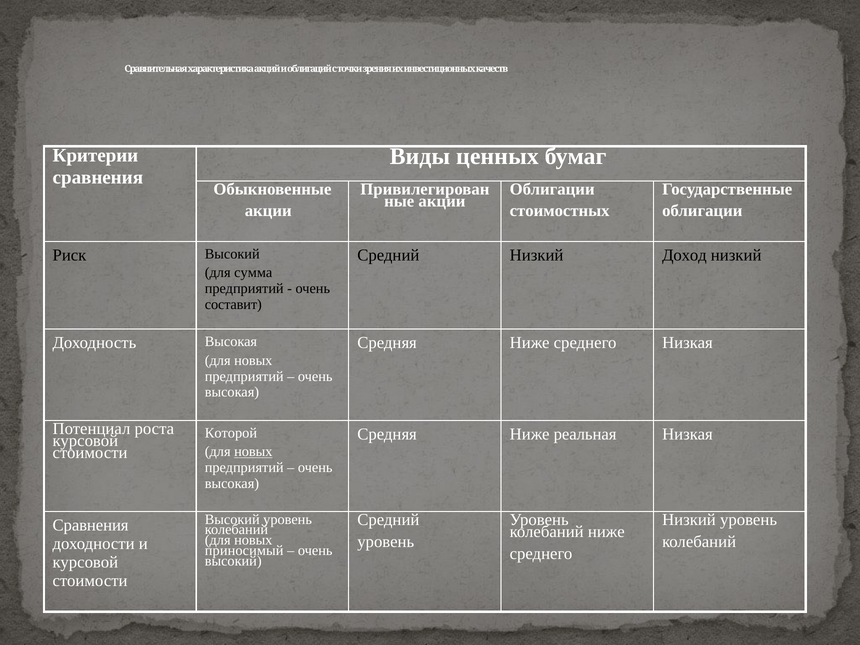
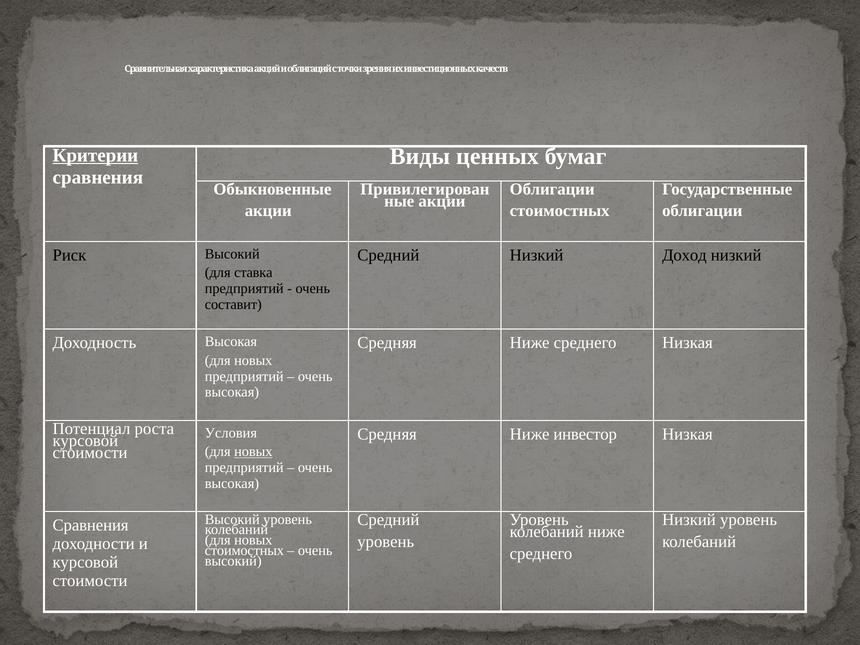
Критерии underline: none -> present (95, 155)
сумма: сумма -> ставка (253, 273)
Которой: Которой -> Условия (231, 433)
реальная: реальная -> инвестор (585, 434)
приносимый: приносимый -> стоимостных (244, 550)
